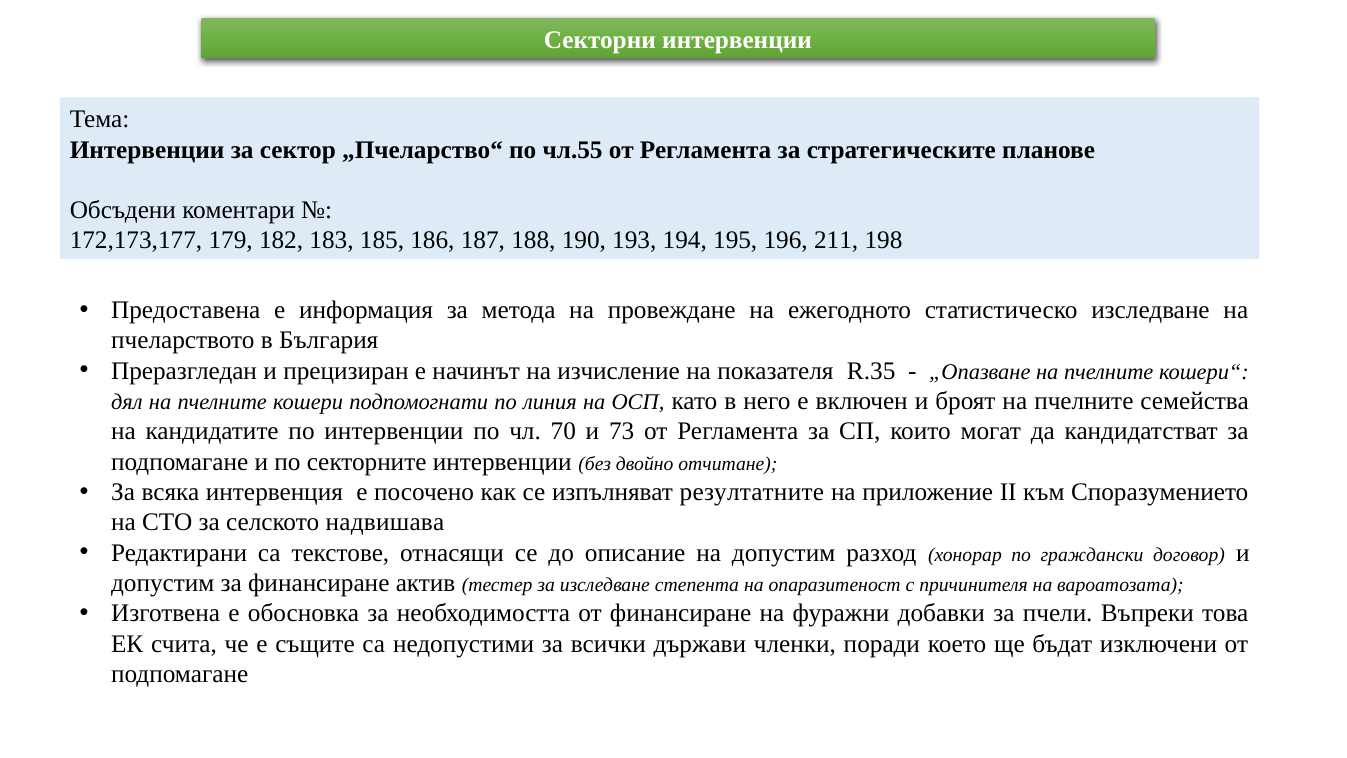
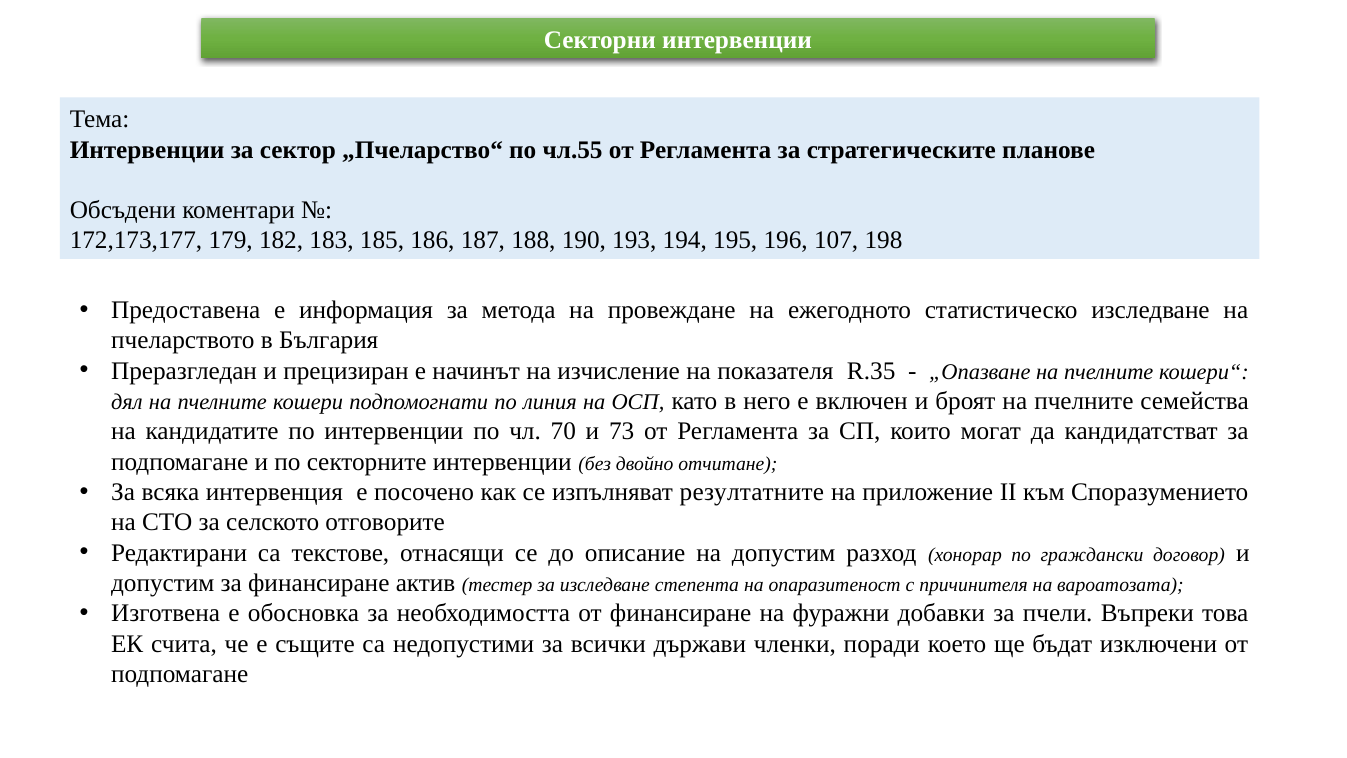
211: 211 -> 107 (836, 241)
надвишава: надвишава -> отговорите (385, 522)
